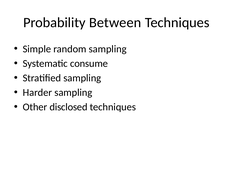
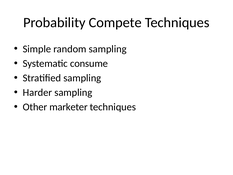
Between: Between -> Compete (115, 23)
disclosed: disclosed -> marketer (69, 107)
